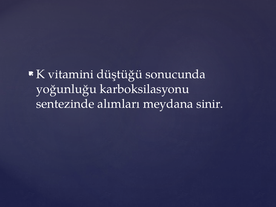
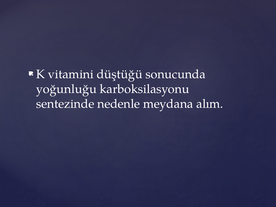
alımları: alımları -> nedenle (119, 104)
sinir: sinir -> alım (210, 104)
